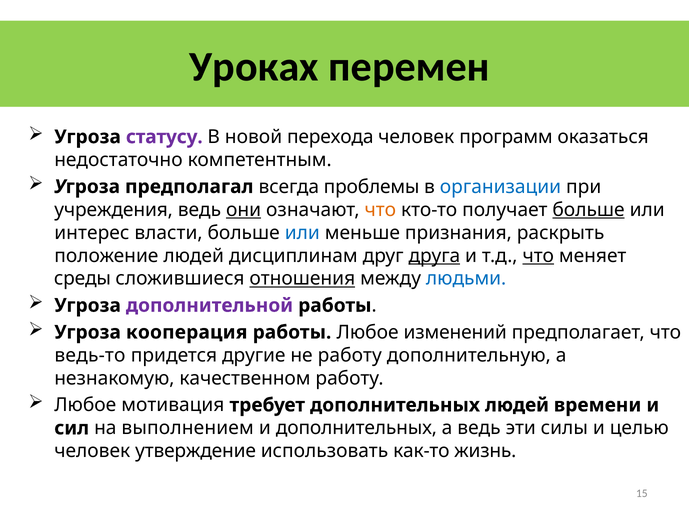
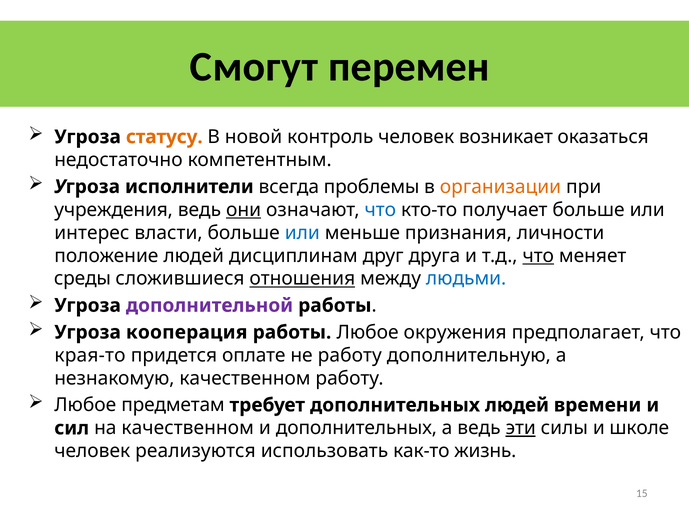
Уроках: Уроках -> Смогут (254, 67)
статусу colour: purple -> orange (164, 137)
перехода: перехода -> контроль (330, 137)
программ: программ -> возникает (506, 137)
предполагал: предполагал -> исполнители (189, 187)
организации colour: blue -> orange (500, 187)
что colour: orange -> blue (380, 210)
больше underline: present -> none (589, 210)
раскрыть: раскрыть -> личности (561, 233)
друга underline: present -> none (434, 256)
изменений: изменений -> окружения (455, 332)
ведь-то: ведь-то -> края-то (90, 355)
другие: другие -> оплате (254, 355)
мотивация: мотивация -> предметам (173, 405)
на выполнением: выполнением -> качественном (188, 428)
эти underline: none -> present (521, 428)
целью: целью -> школе (639, 428)
утверждение: утверждение -> реализуются (195, 451)
